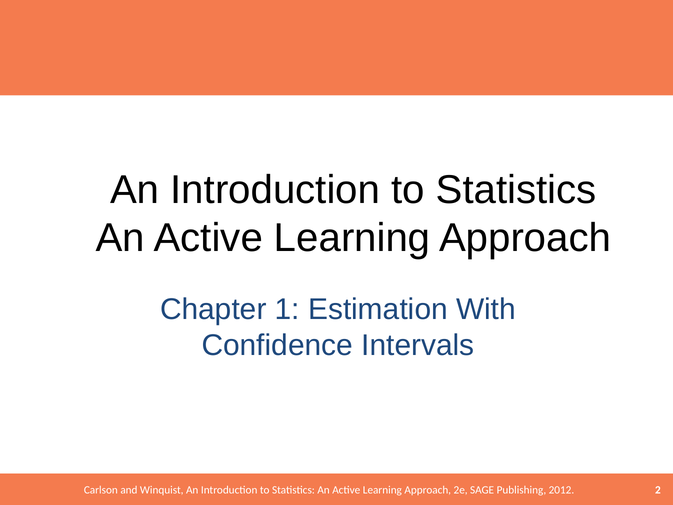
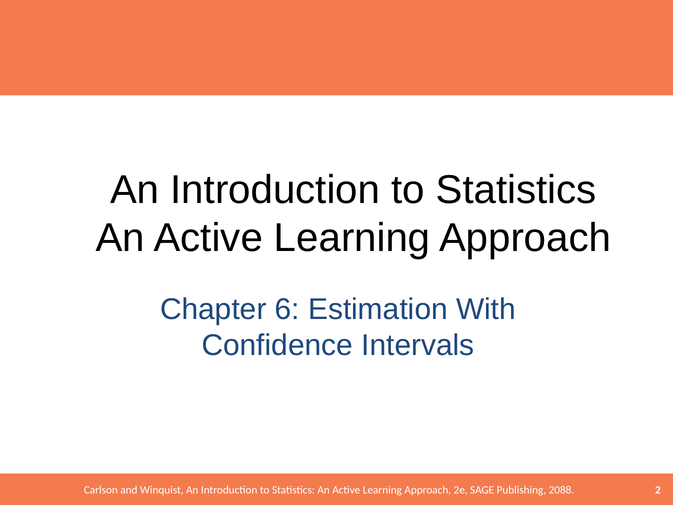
1: 1 -> 6 (287, 309)
2012: 2012 -> 2088 (561, 490)
